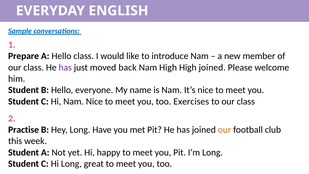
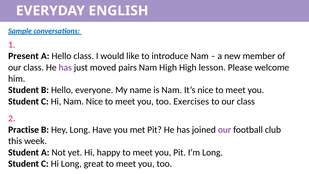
Prepare: Prepare -> Present (23, 56)
back: back -> pairs (128, 67)
High joined: joined -> lesson (212, 67)
our colour: orange -> purple (225, 130)
